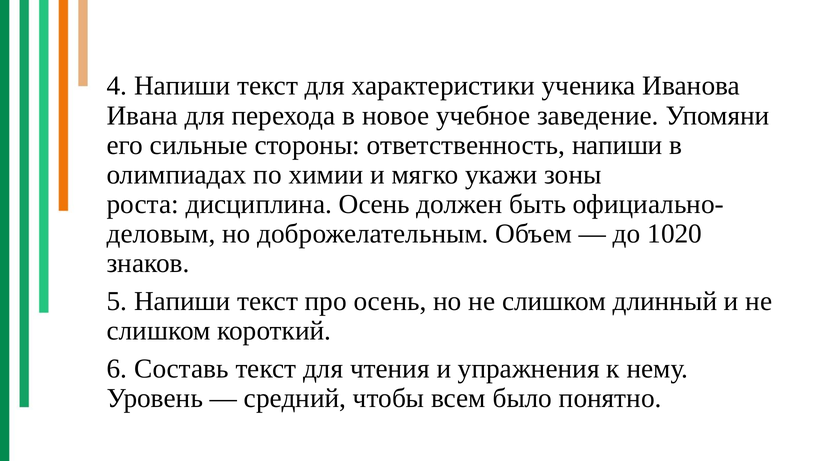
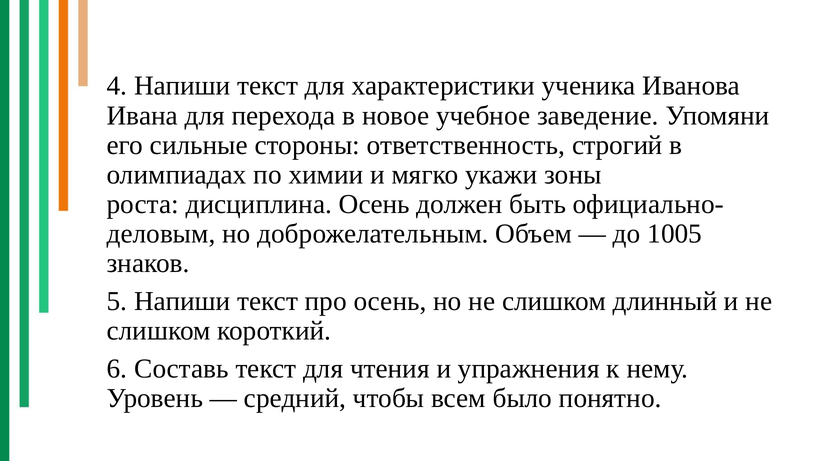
ответственность напиши: напиши -> строгий (617, 145)
1020: 1020 -> 1005 (675, 234)
